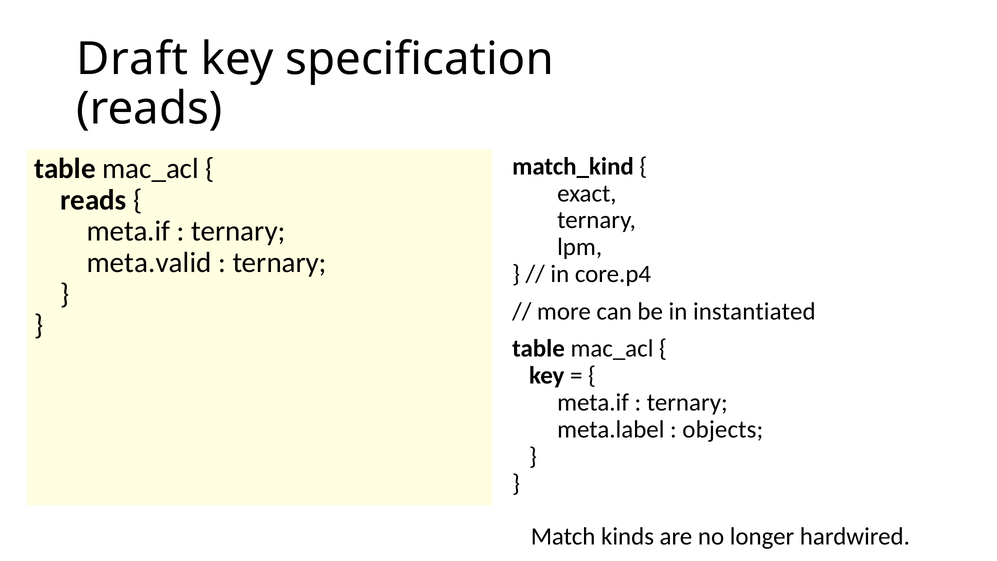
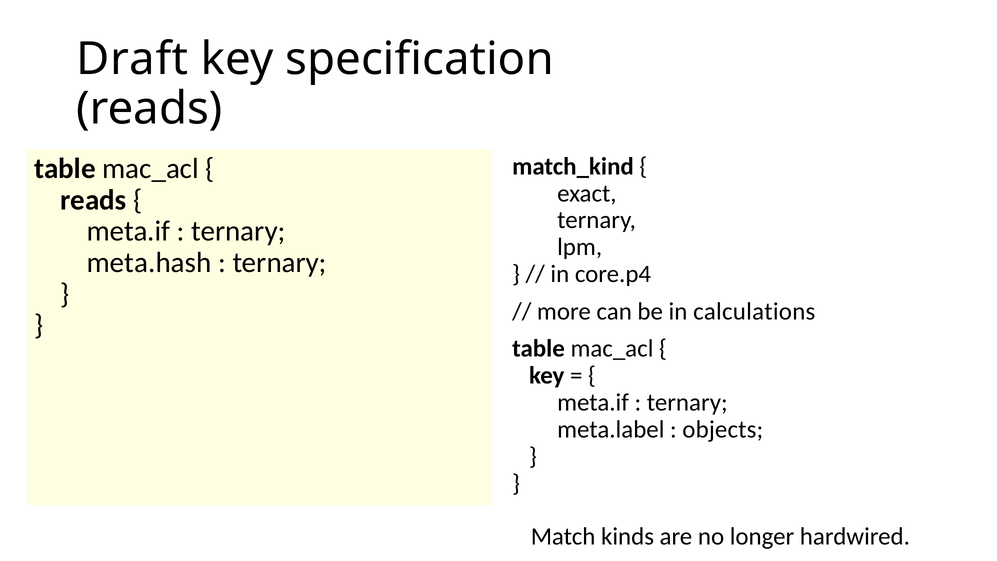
meta.valid: meta.valid -> meta.hash (149, 263)
instantiated: instantiated -> calculations (754, 311)
